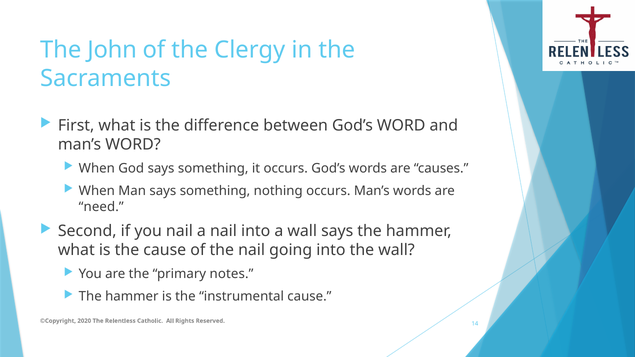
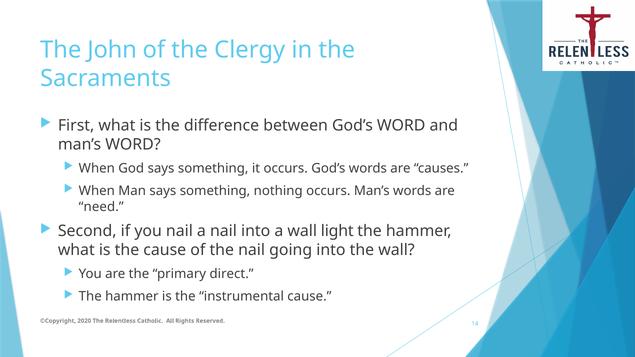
wall says: says -> light (337, 231)
notes: notes -> direct (232, 274)
